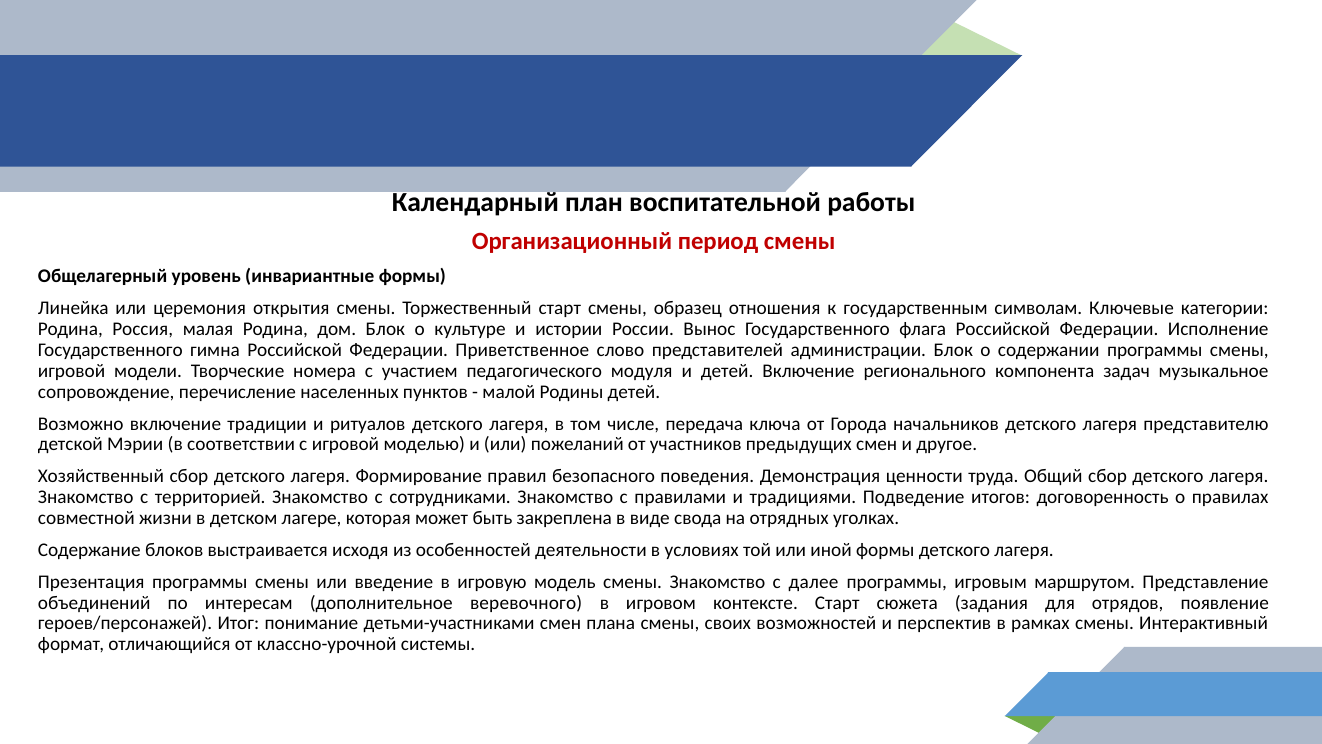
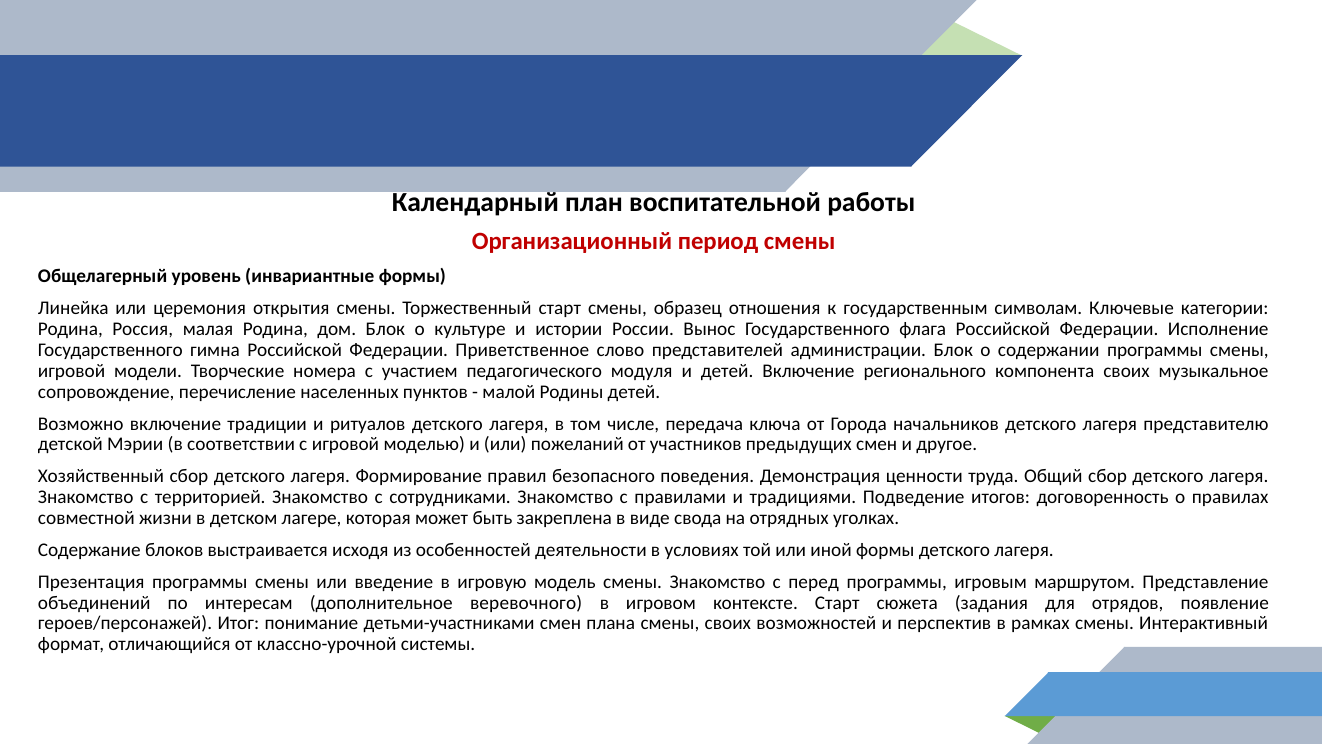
компонента задач: задач -> своих (1127, 371)
далее: далее -> перед (814, 582)
